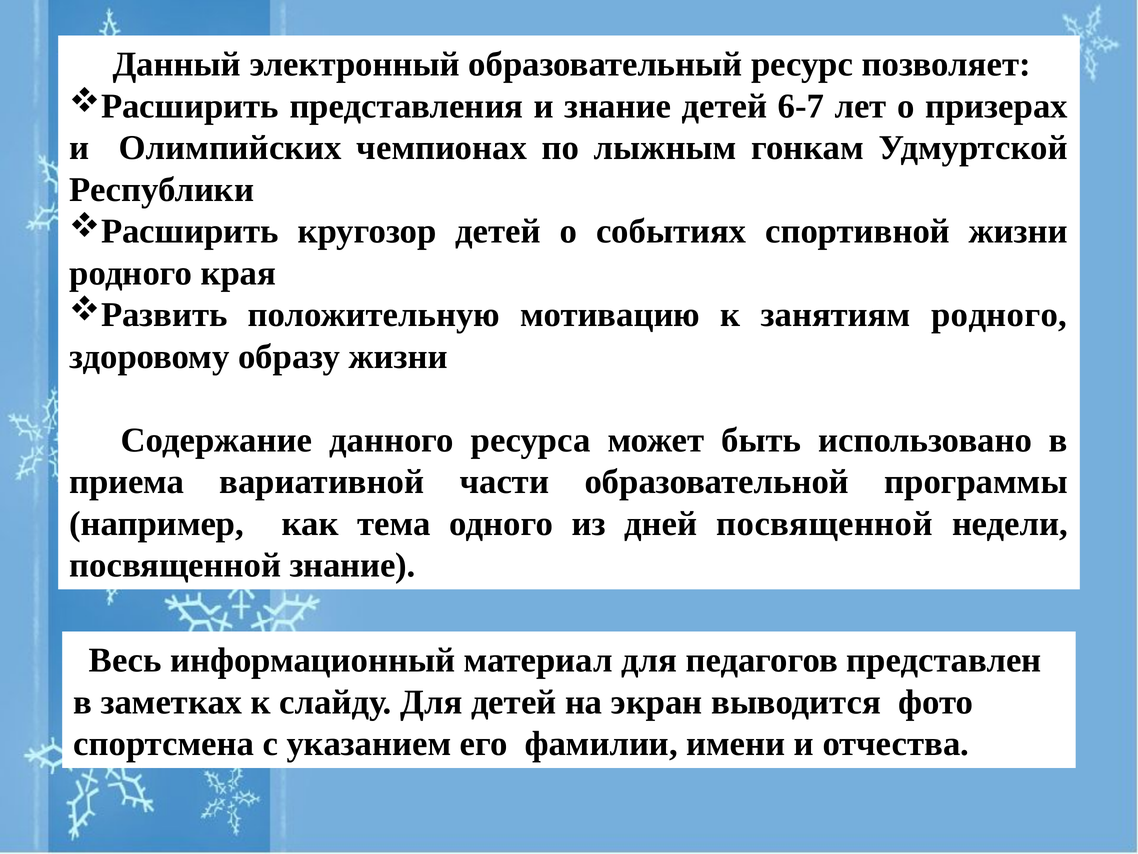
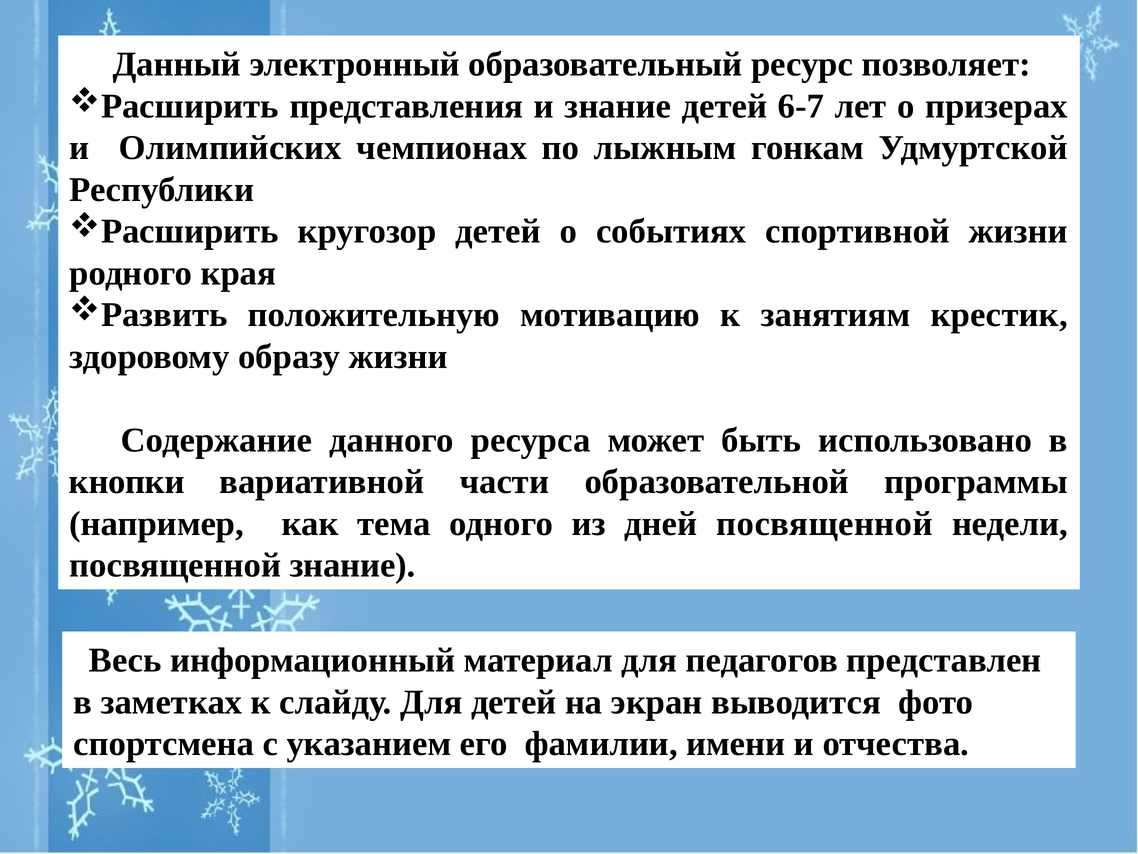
занятиям родного: родного -> крестик (999, 315)
приема: приема -> кнопки (127, 482)
